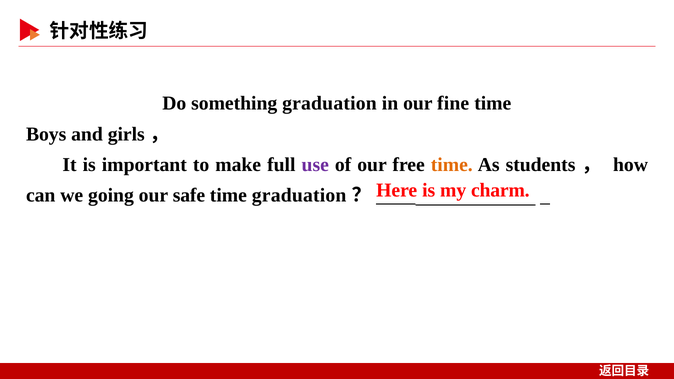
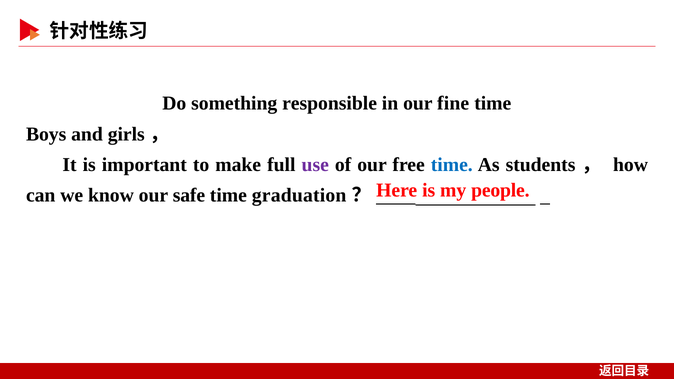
something graduation: graduation -> responsible (330, 103)
time colour: orange -> blue (452, 165)
charm: charm -> people (500, 190)
going: going -> know (111, 195)
